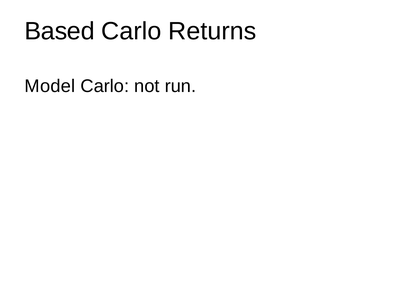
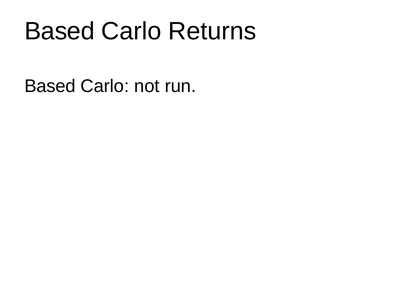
Model: Model -> Based (50, 86)
